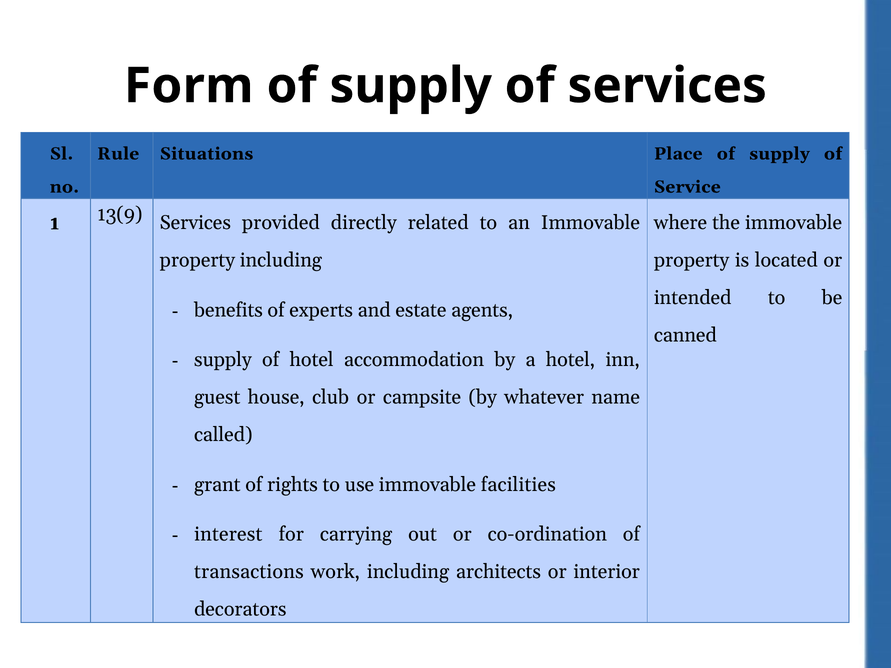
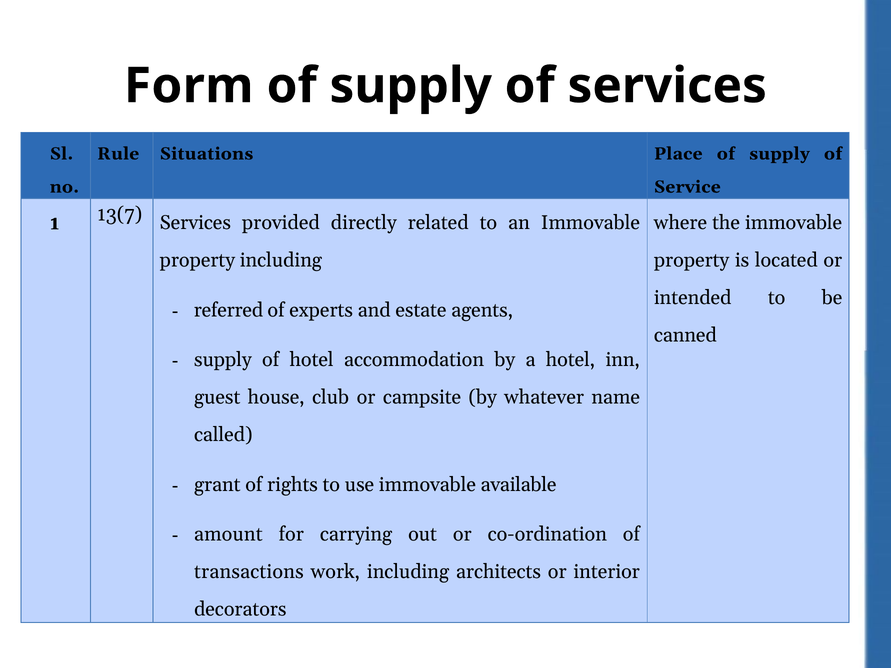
13(9: 13(9 -> 13(7 (120, 214)
benefits: benefits -> referred (228, 310)
facilities: facilities -> available (519, 485)
interest: interest -> amount (228, 535)
